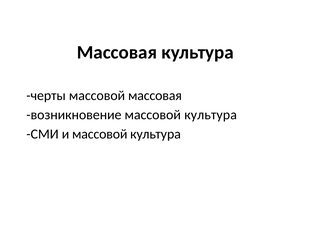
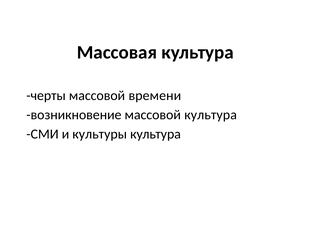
массовой массовая: массовая -> времени (155, 96)
и массовой: массовой -> культуры (100, 134)
